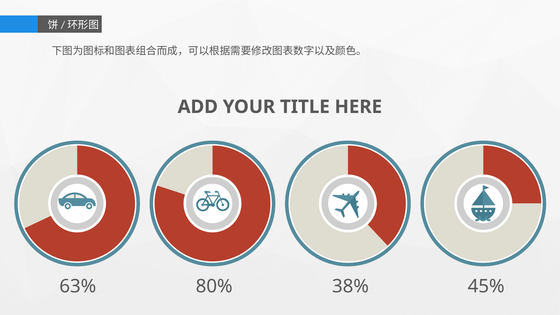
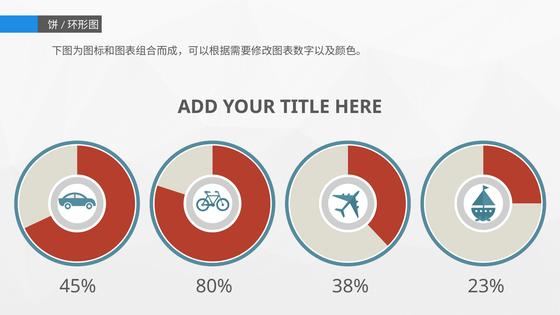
63%: 63% -> 45% (78, 286)
45%: 45% -> 23% (486, 286)
